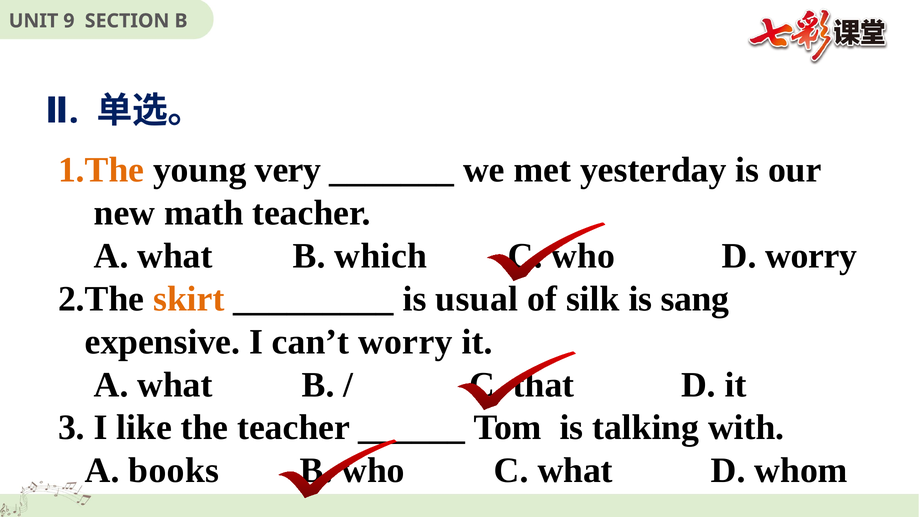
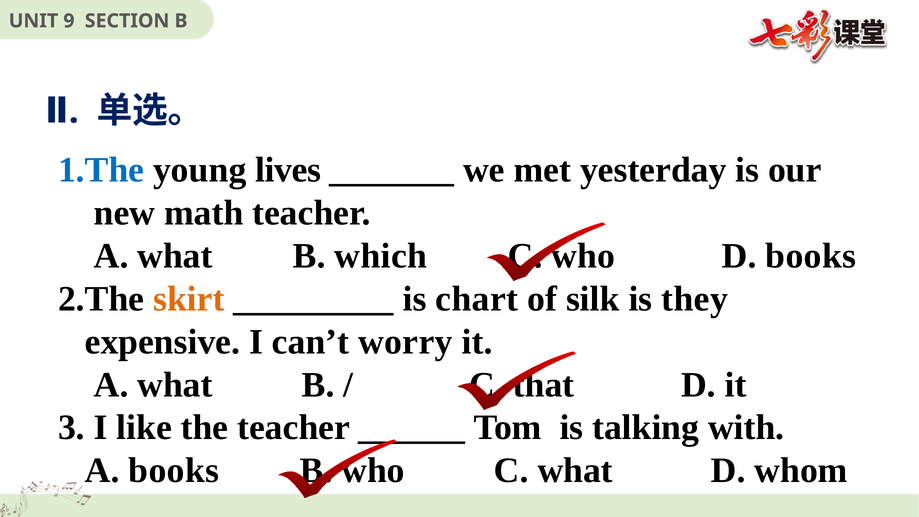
1.The colour: orange -> blue (101, 170)
very: very -> lives (288, 170)
D worry: worry -> books (811, 256)
usual: usual -> chart (477, 299)
sang: sang -> they (695, 299)
